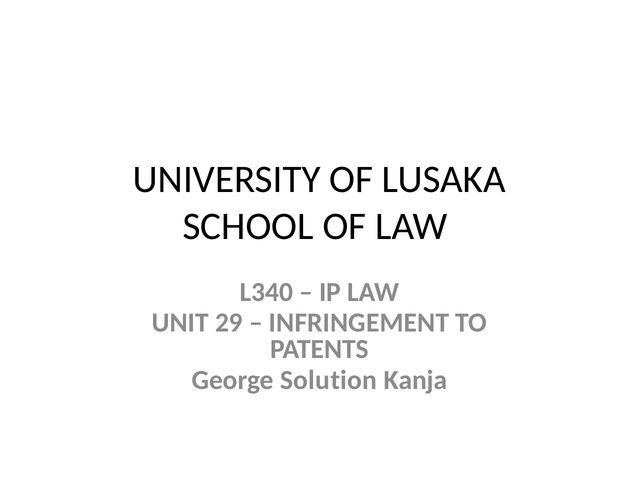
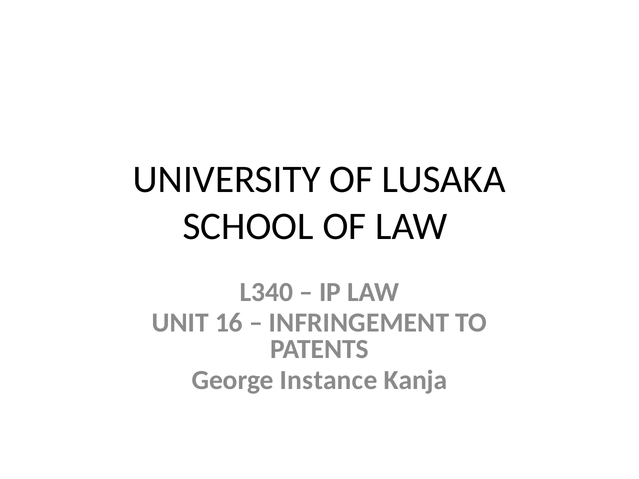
29: 29 -> 16 (229, 323)
Solution: Solution -> Instance (329, 380)
